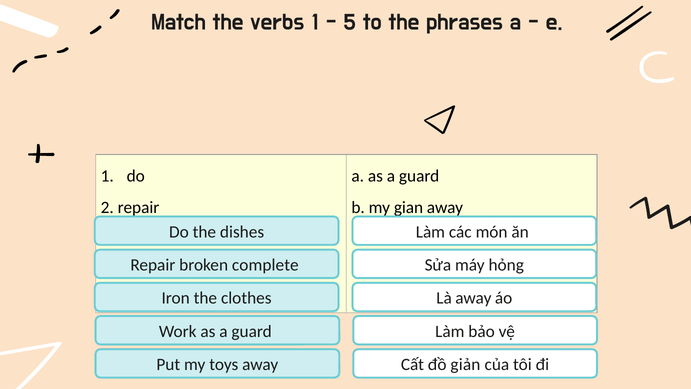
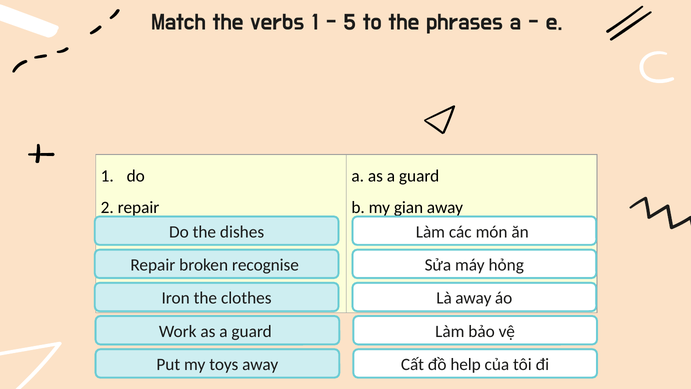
complete: complete -> recognise (265, 265)
giản: giản -> help (466, 364)
